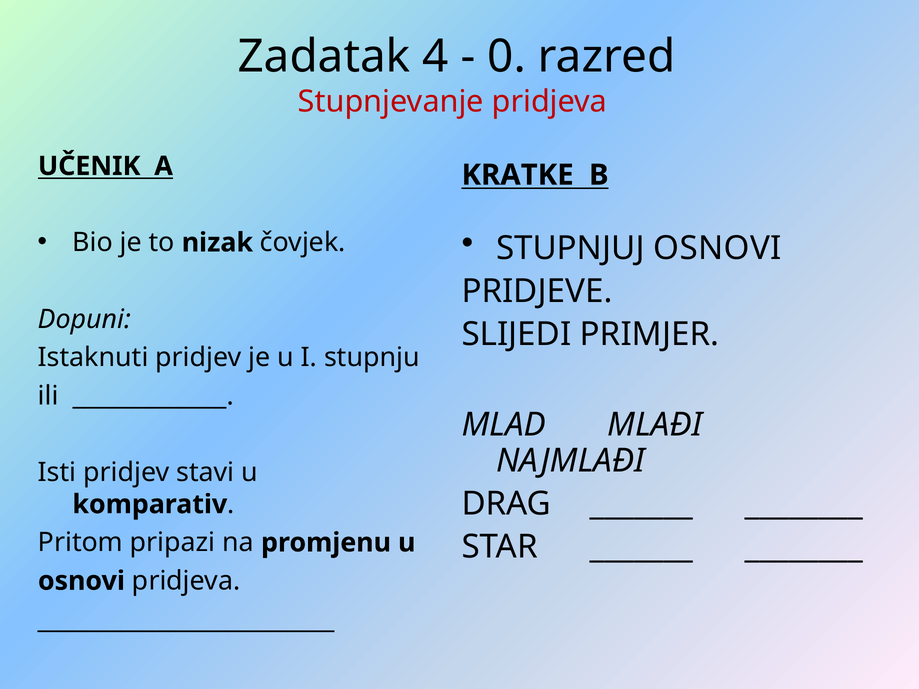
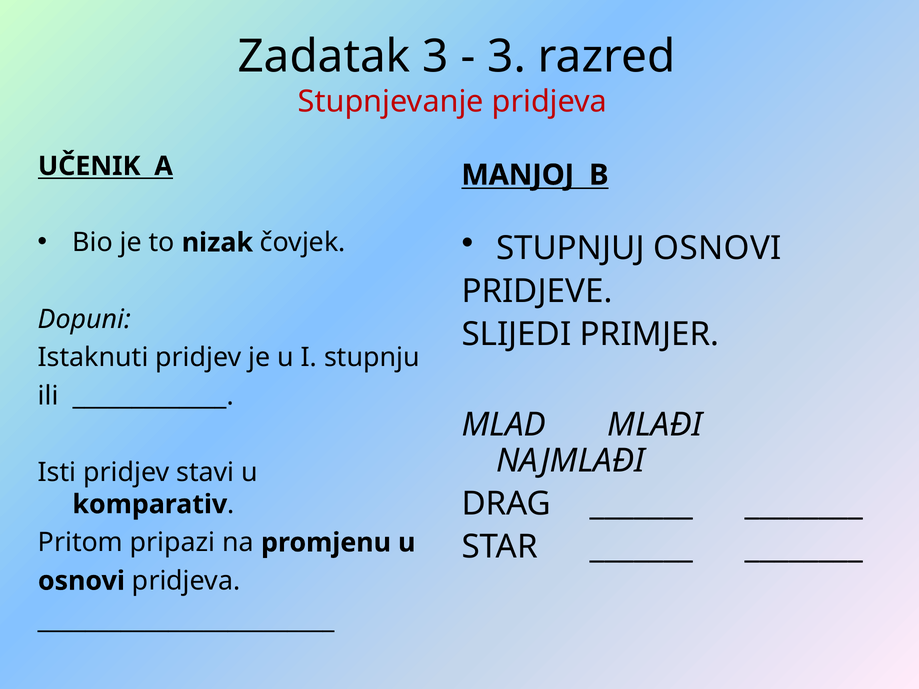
Zadatak 4: 4 -> 3 (436, 57)
0: 0 -> 3 (507, 57)
KRATKE: KRATKE -> MANJOJ (518, 175)
